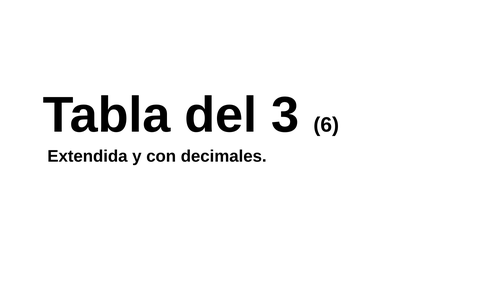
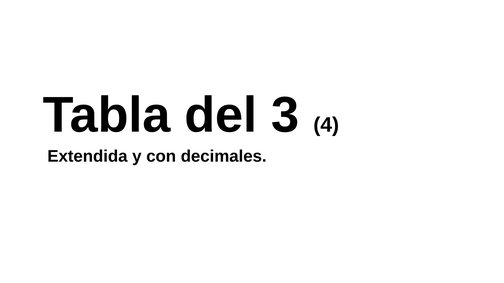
6: 6 -> 4 (326, 125)
